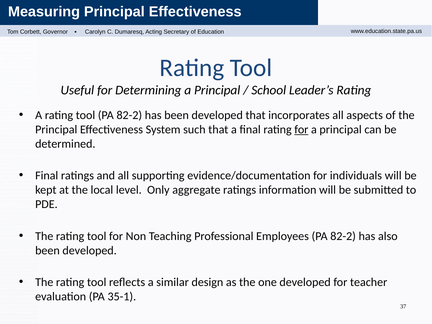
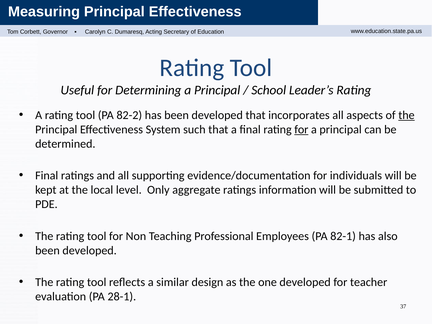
the underline: none -> present (406, 115)
Employees PA 82-2: 82-2 -> 82-1 (343, 236)
35-1: 35-1 -> 28-1 (122, 297)
